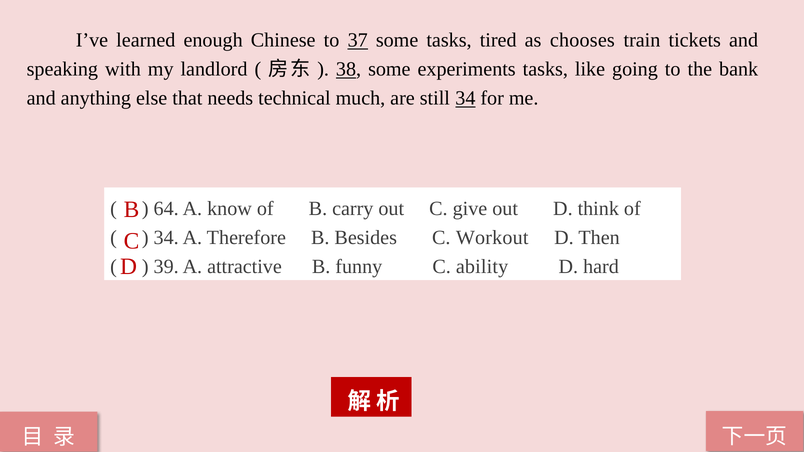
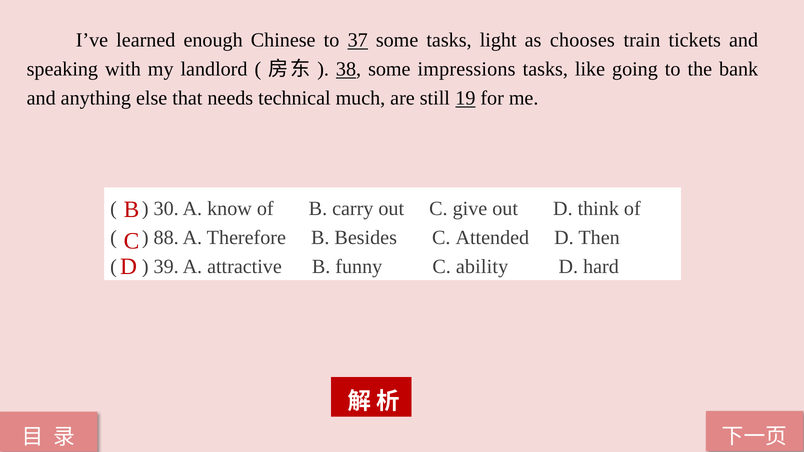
tired: tired -> light (498, 40)
experiments: experiments -> impressions (467, 69)
still 34: 34 -> 19 (465, 98)
64: 64 -> 30 (166, 209)
34: 34 -> 88 (166, 238)
Workout: Workout -> Attended (492, 238)
